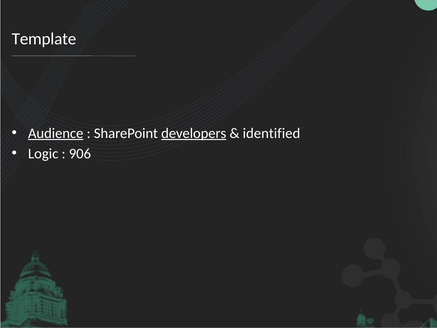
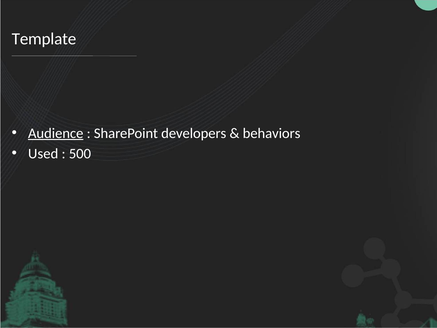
developers underline: present -> none (194, 133)
identified: identified -> behaviors (272, 133)
Logic: Logic -> Used (43, 154)
906: 906 -> 500 (80, 154)
